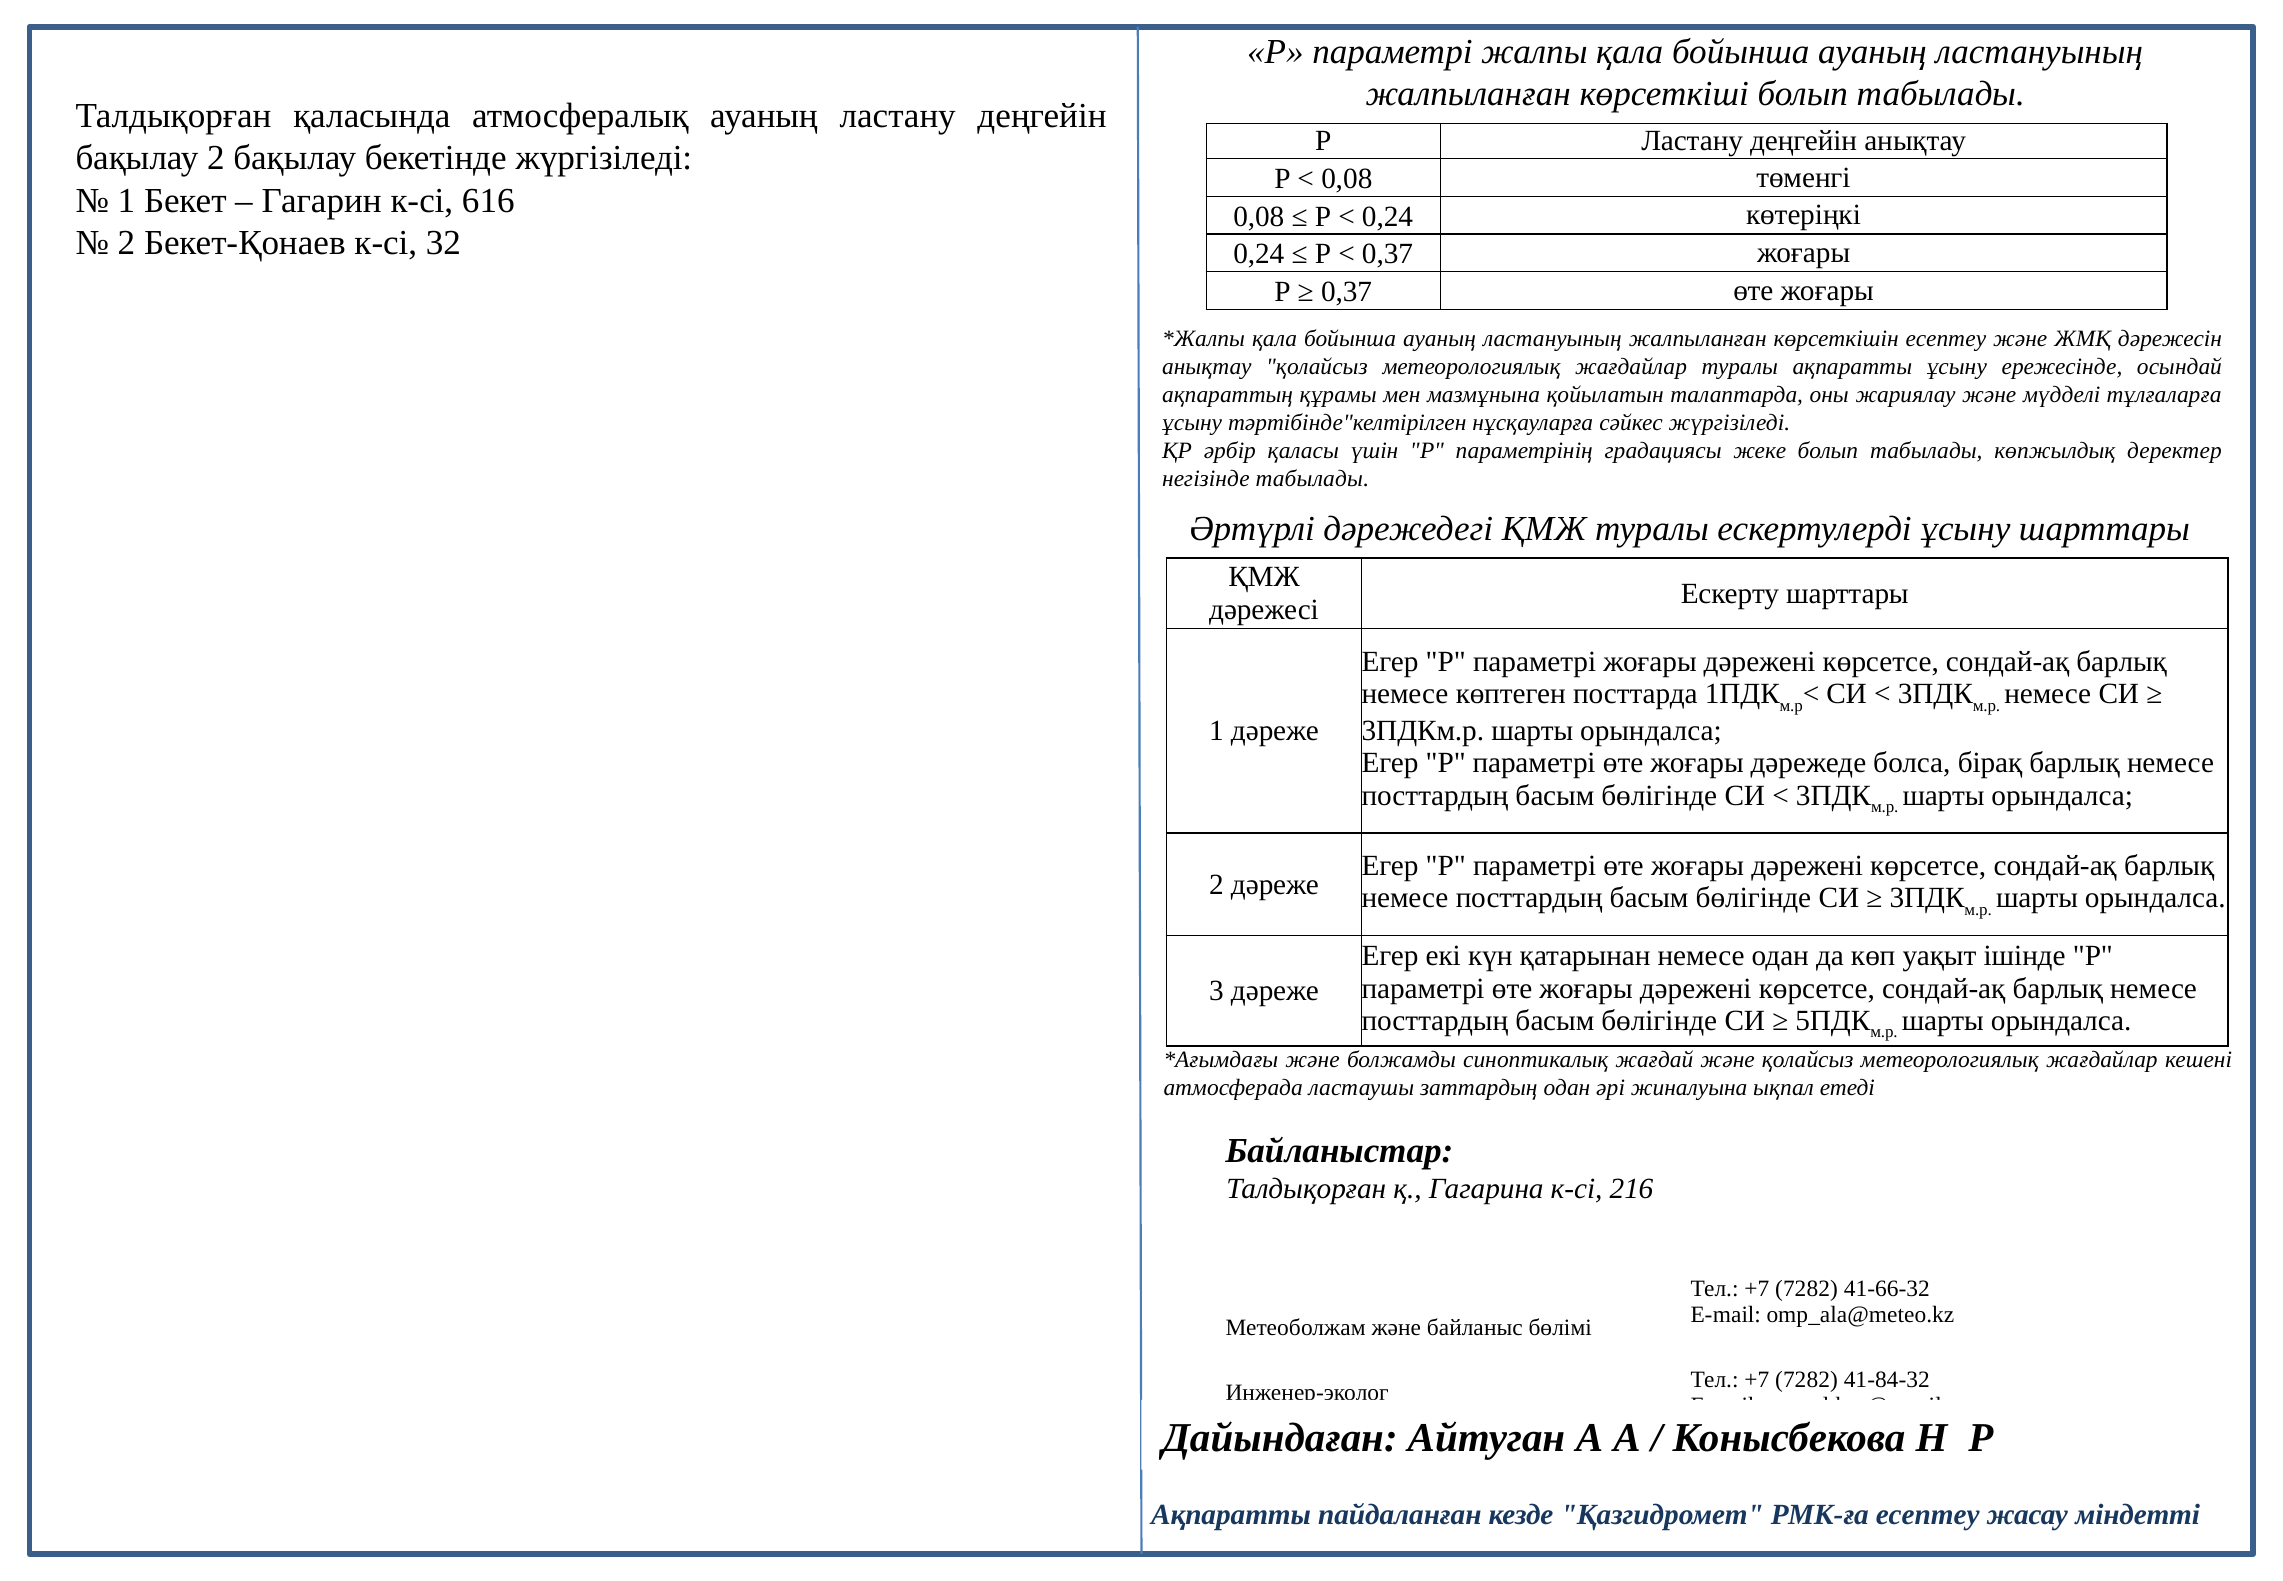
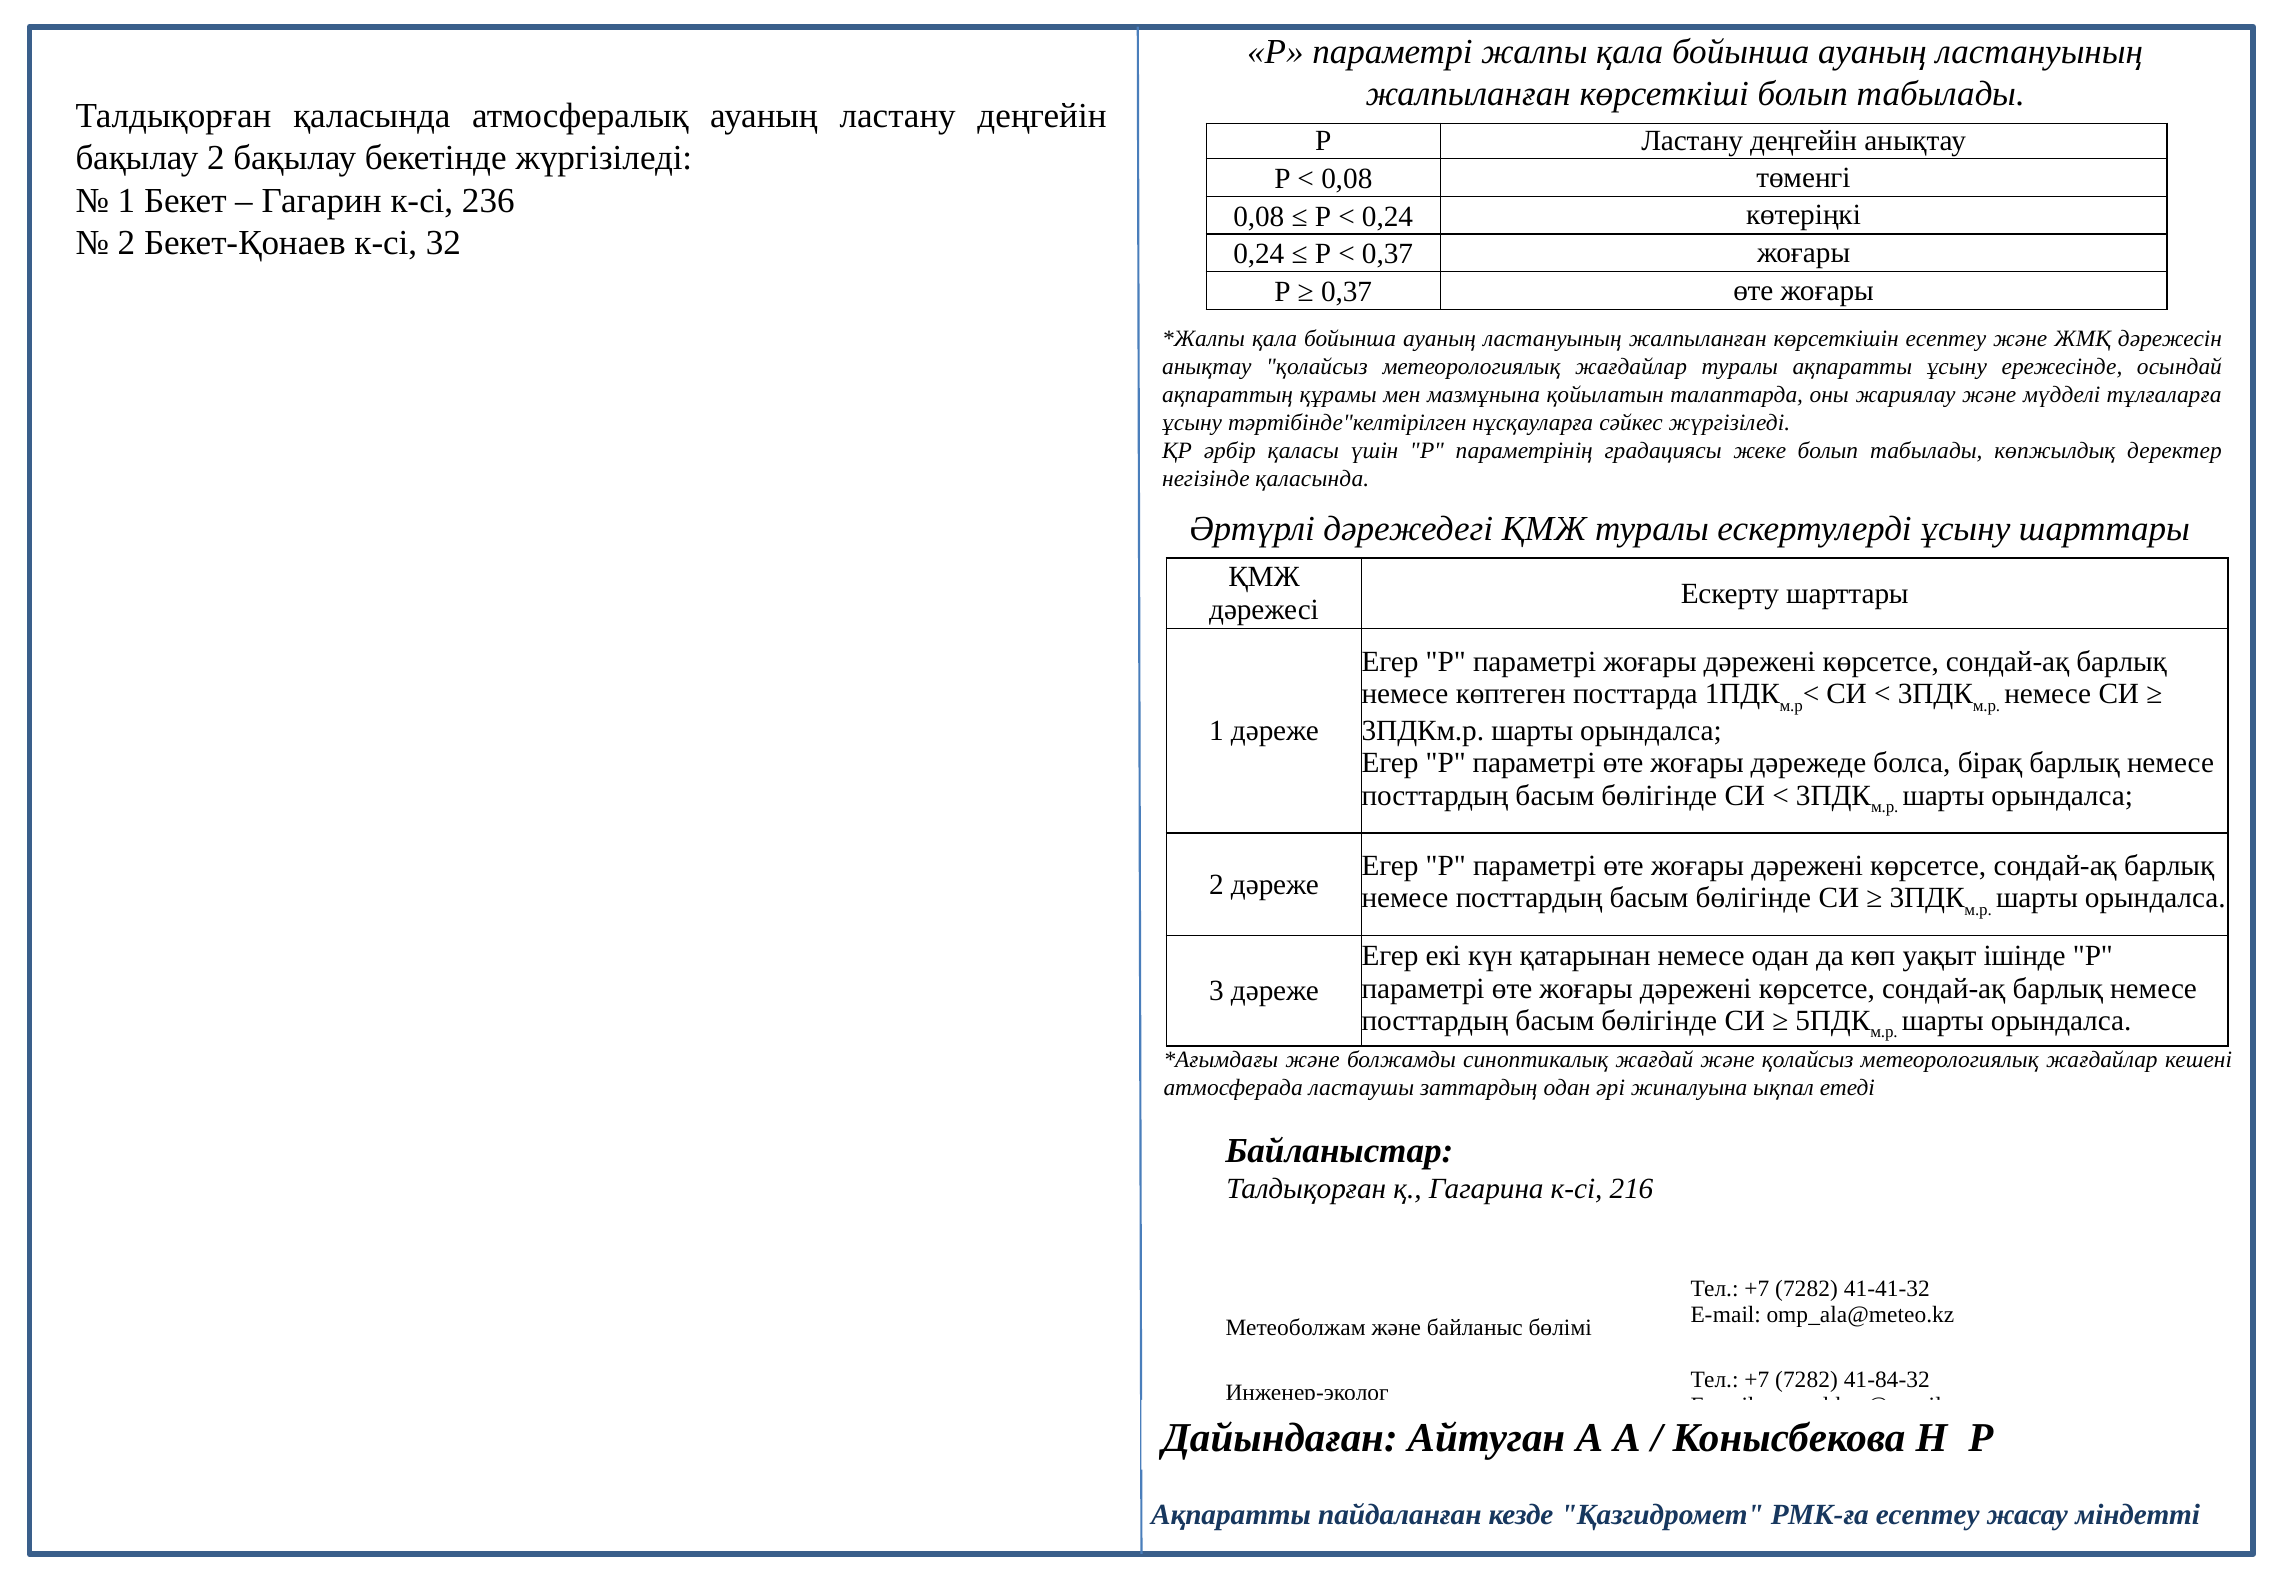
616: 616 -> 236 (488, 200)
негізінде табылады: табылады -> қаласында (1312, 479)
41-66-32: 41-66-32 -> 41-41-32 (1887, 1289)
